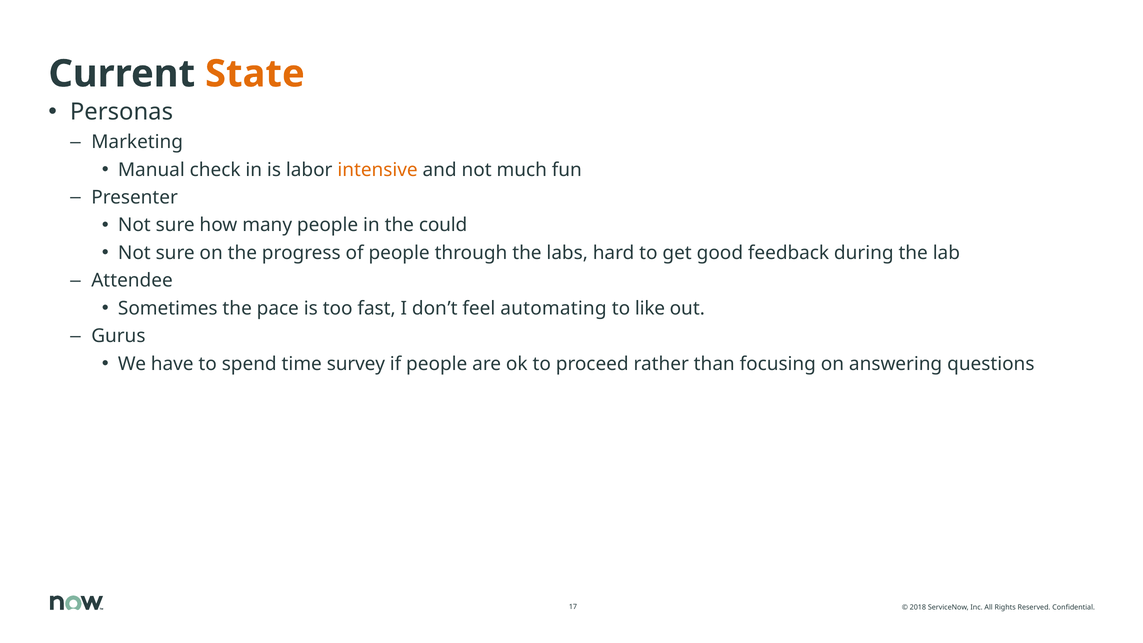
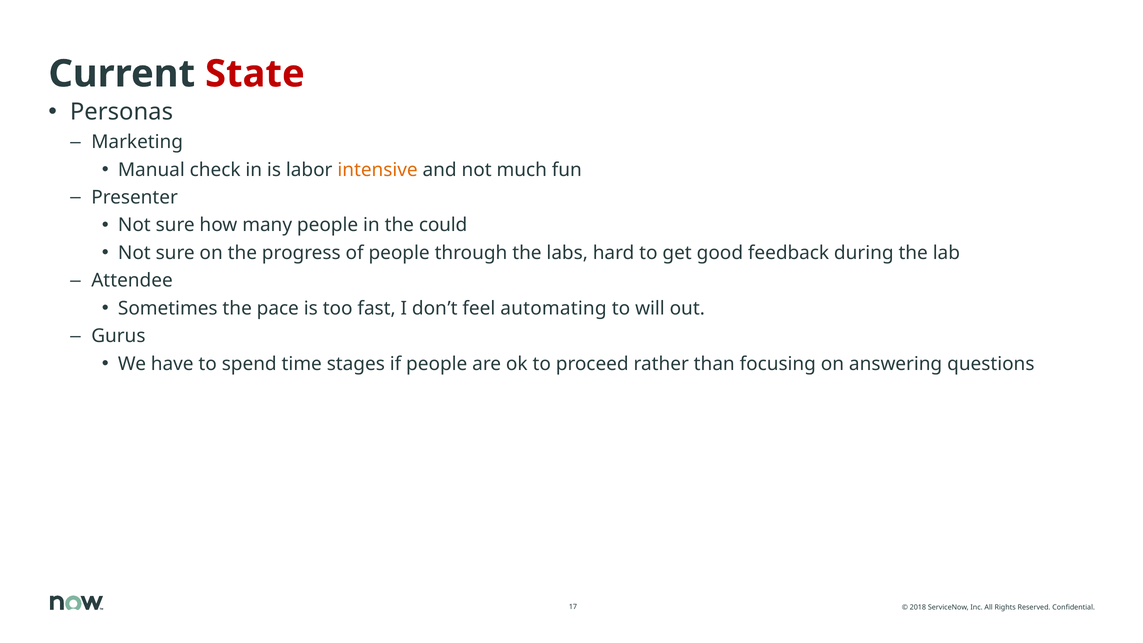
State colour: orange -> red (255, 74)
like: like -> will (650, 308)
survey: survey -> stages (356, 364)
